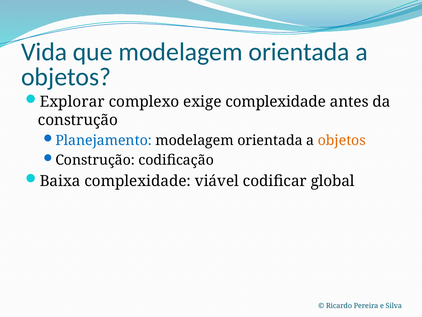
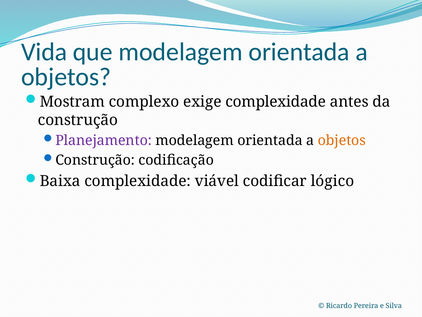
Explorar: Explorar -> Mostram (72, 102)
Planejamento colour: blue -> purple (104, 140)
global: global -> lógico (333, 181)
